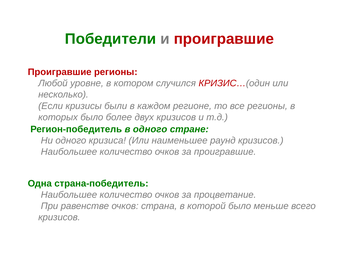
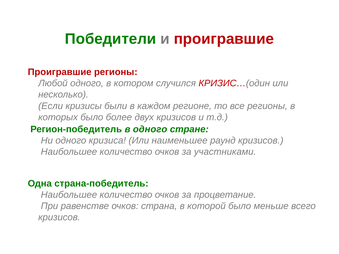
Любой уровне: уровне -> одного (87, 83)
за проигравшие: проигравшие -> участниками (225, 152)
